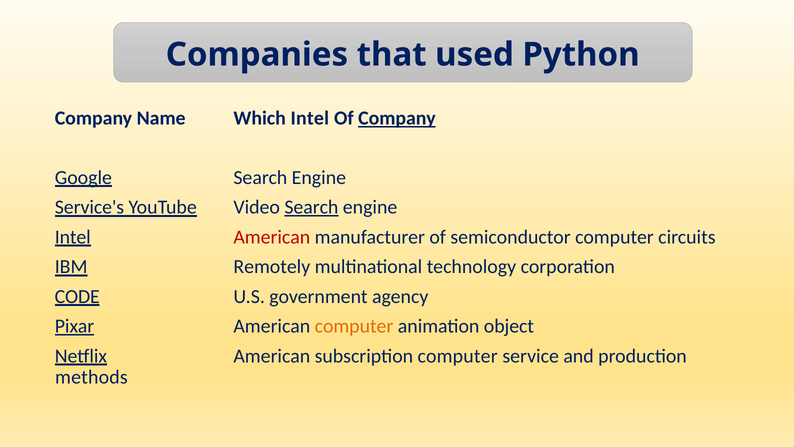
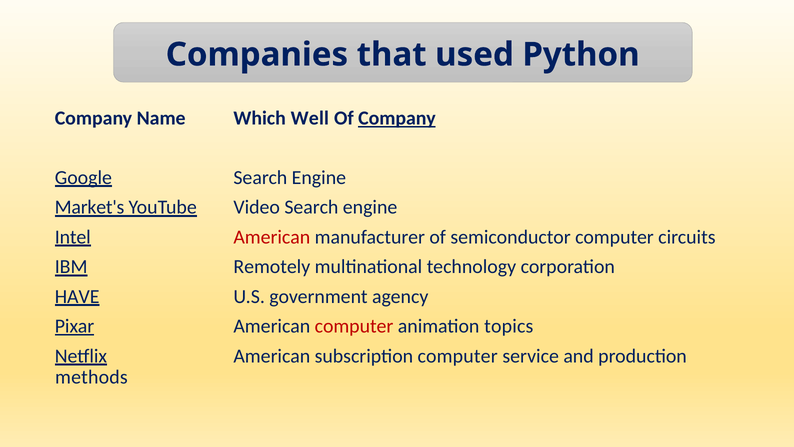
Which Intel: Intel -> Well (310, 118)
Service's: Service's -> Market's (90, 207)
Search underline: present -> none (311, 207)
CODE: CODE -> HAVE (77, 296)
computer colour: orange -> red (354, 326)
object: object -> topics (509, 326)
